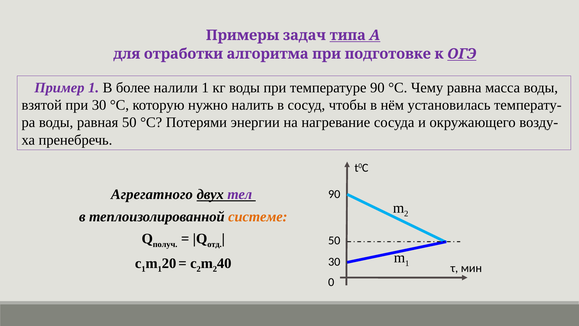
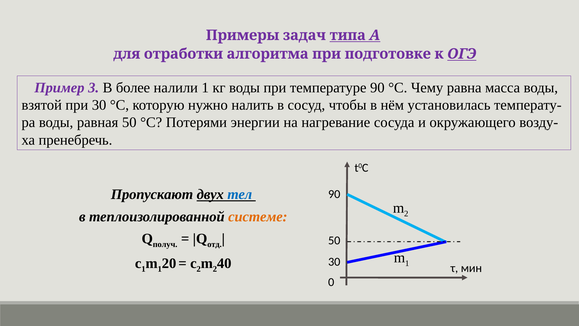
Пример 1: 1 -> 3 (94, 88)
Агрегатного: Агрегатного -> Пропускают (152, 194)
тел colour: purple -> blue (240, 194)
